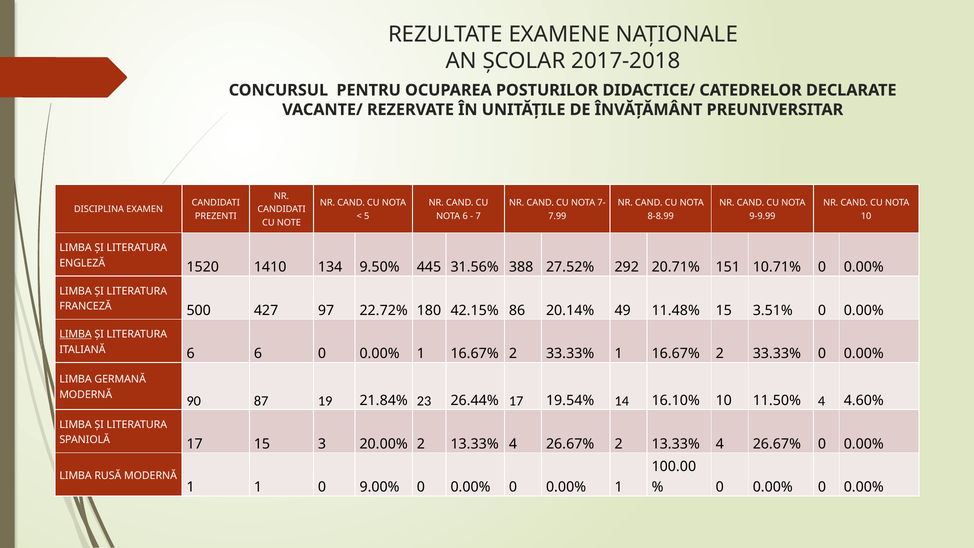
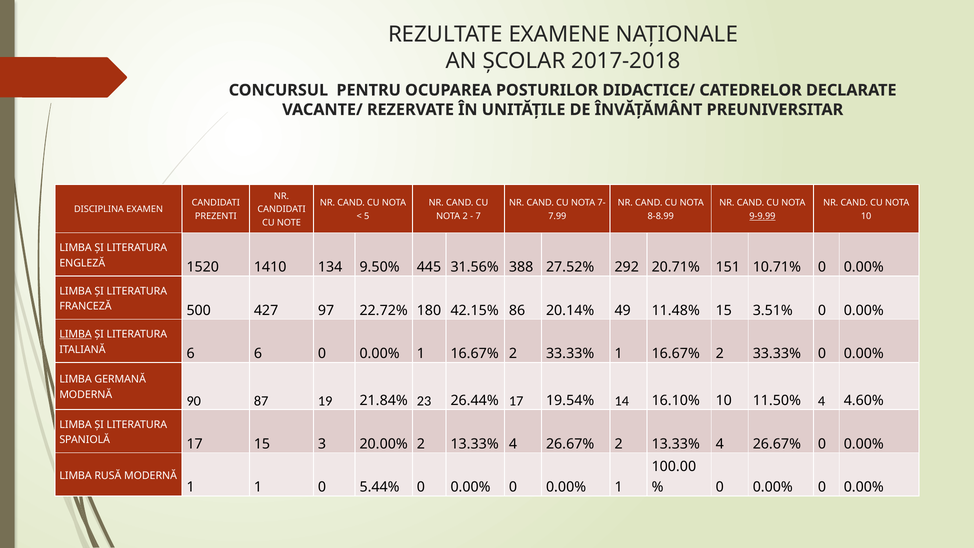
NOTA 6: 6 -> 2 (465, 216)
9-9.99 underline: none -> present (762, 216)
9.00%: 9.00% -> 5.44% (380, 487)
